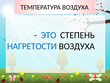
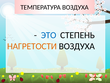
НАГРЕТОСТИ colour: blue -> orange (32, 46)
